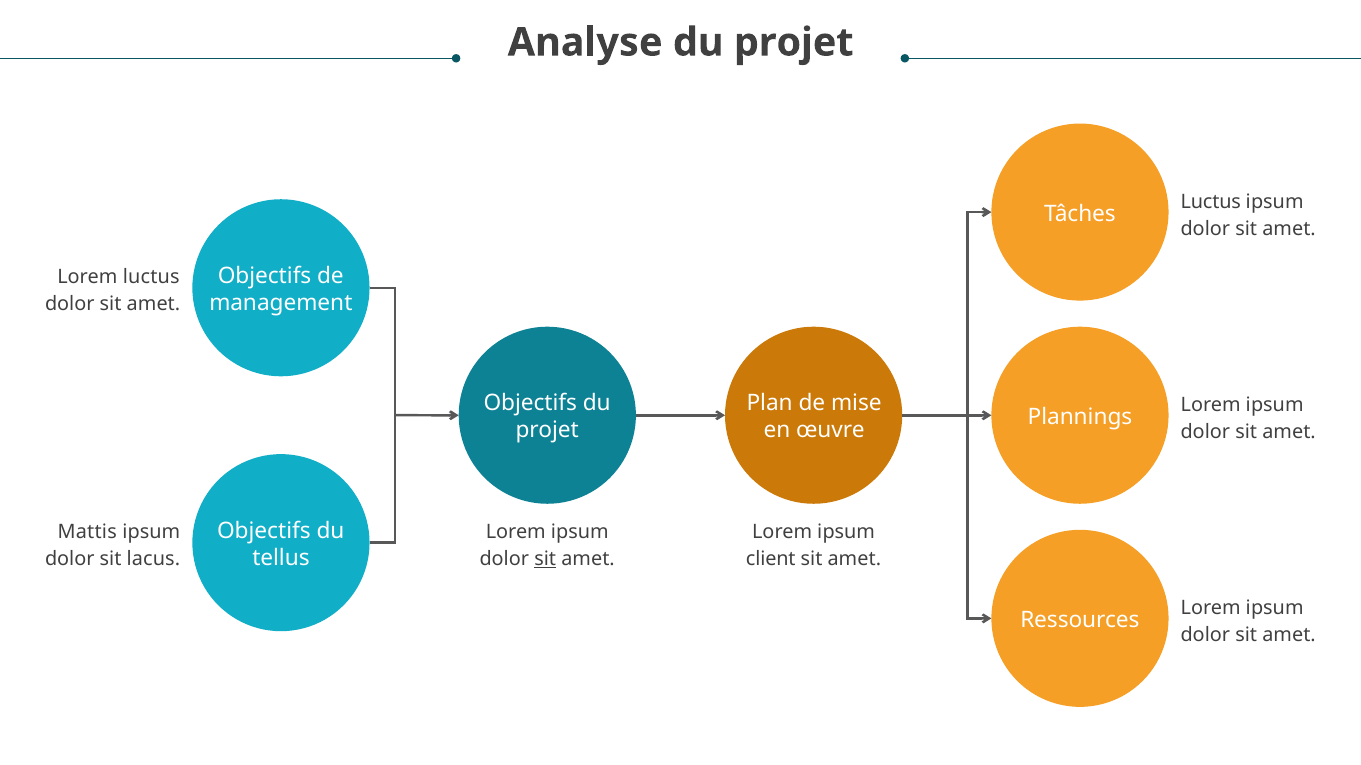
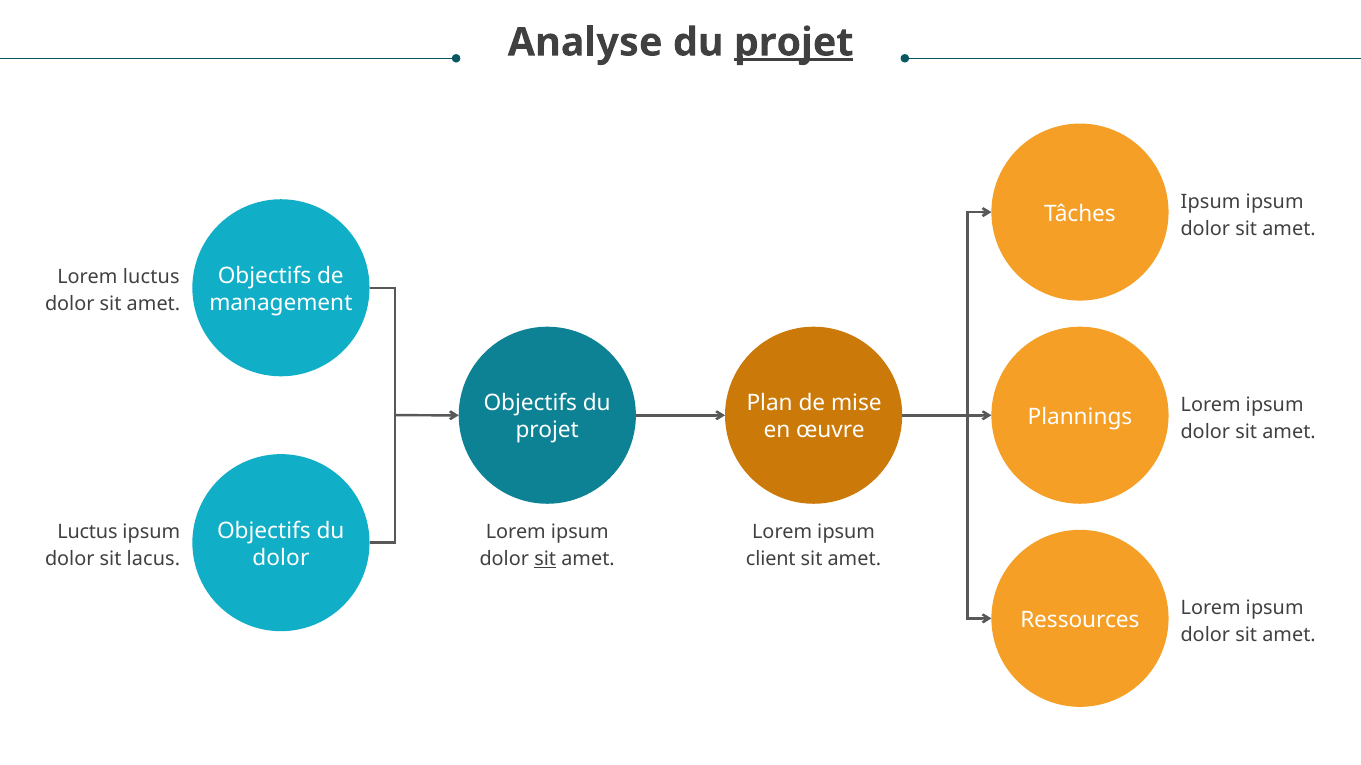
projet underline: none -> present (794, 42)
Luctus: Luctus -> Ipsum (1211, 202)
Mattis: Mattis -> Luctus (87, 533)
tellus: tellus -> dolor (281, 558)
